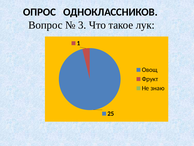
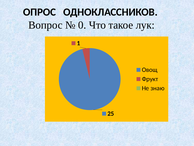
3: 3 -> 0 (82, 25)
